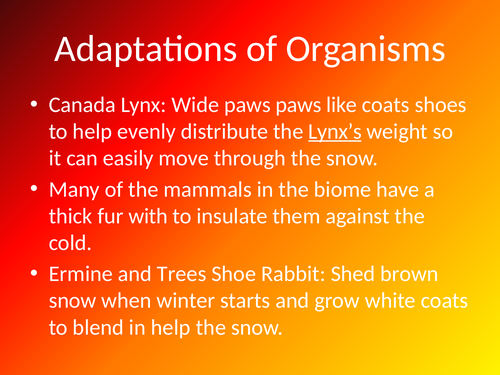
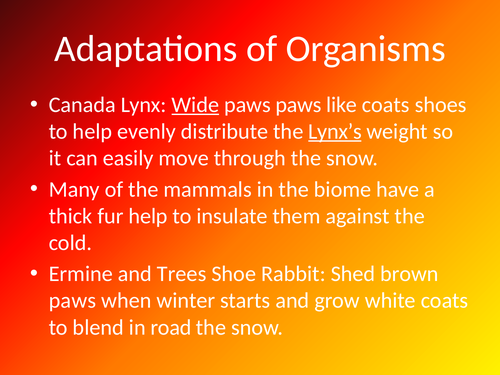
Wide underline: none -> present (195, 105)
fur with: with -> help (148, 216)
snow: snow -> paws (72, 301)
in help: help -> road (171, 327)
